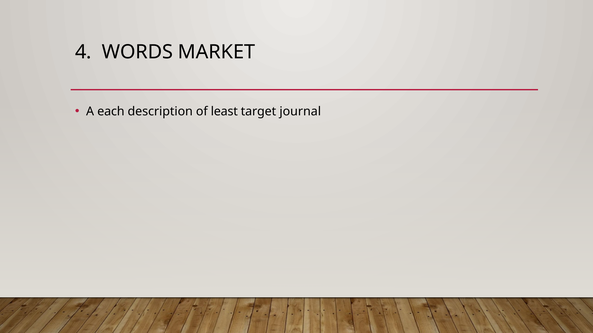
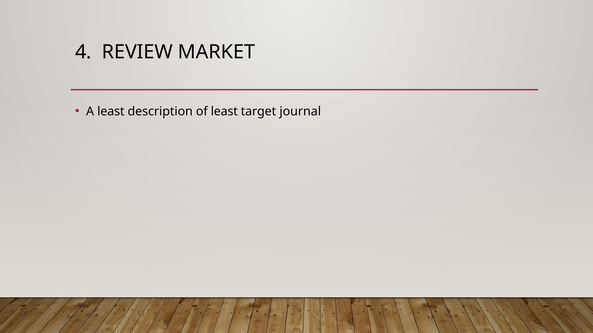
WORDS: WORDS -> REVIEW (137, 52)
A each: each -> least (111, 112)
